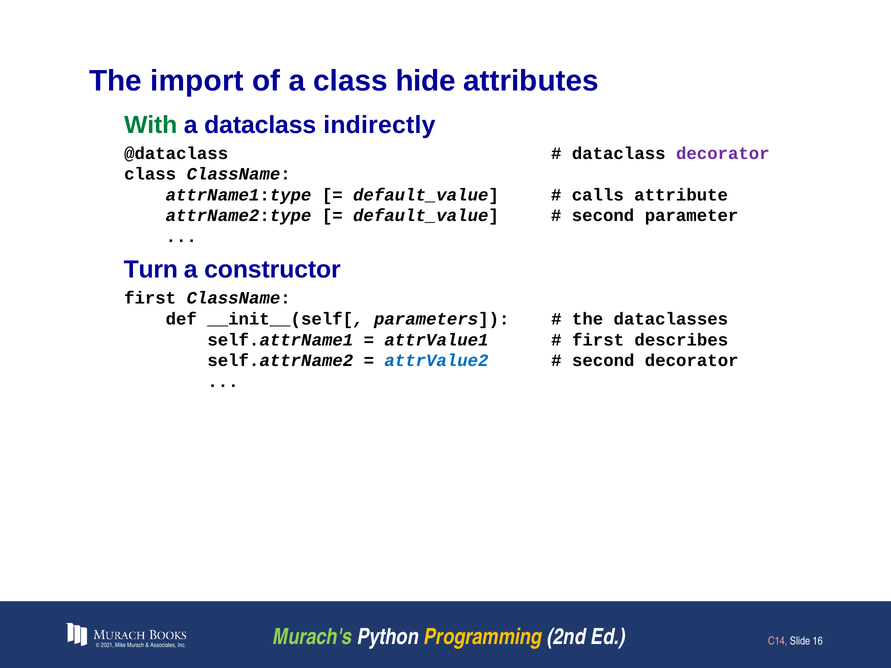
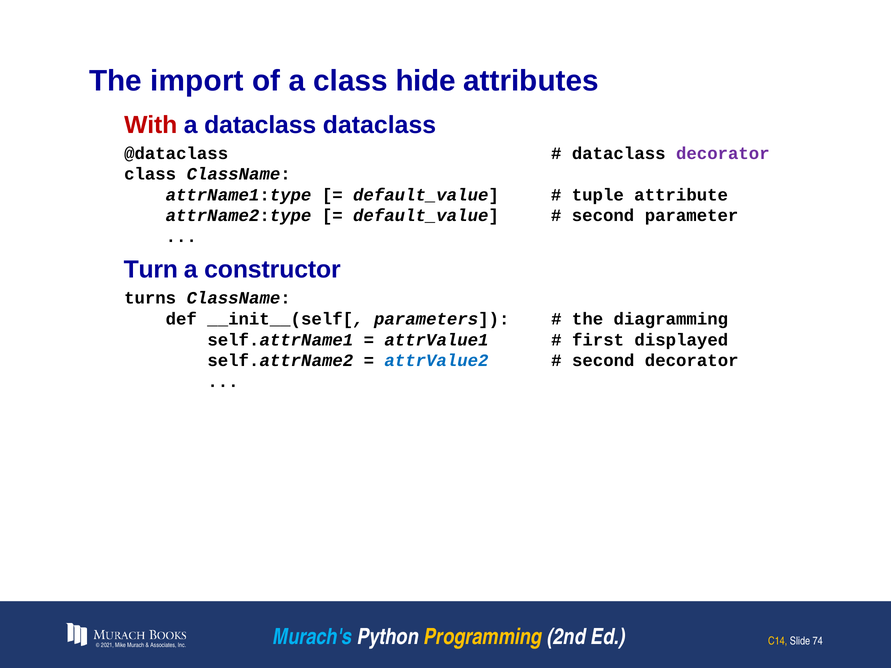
With colour: green -> red (151, 125)
dataclass indirectly: indirectly -> dataclass (379, 125)
calls: calls -> tuple (598, 195)
first: first -> turns (150, 298)
dataclasses: dataclasses -> diagramming (671, 319)
describes: describes -> displayed (681, 340)
Murach's colour: light green -> light blue (312, 637)
C14 colour: pink -> yellow (778, 641)
16: 16 -> 74 (818, 641)
